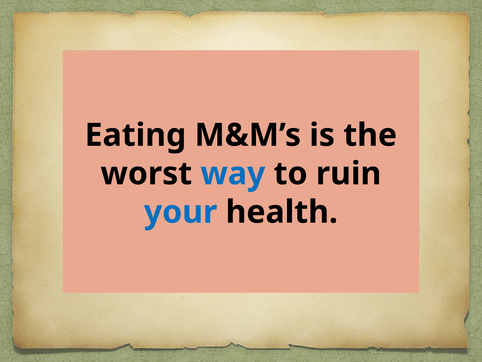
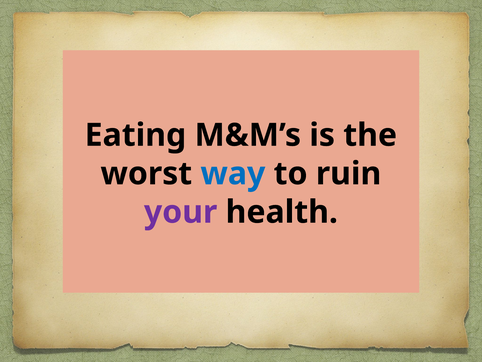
your colour: blue -> purple (181, 212)
